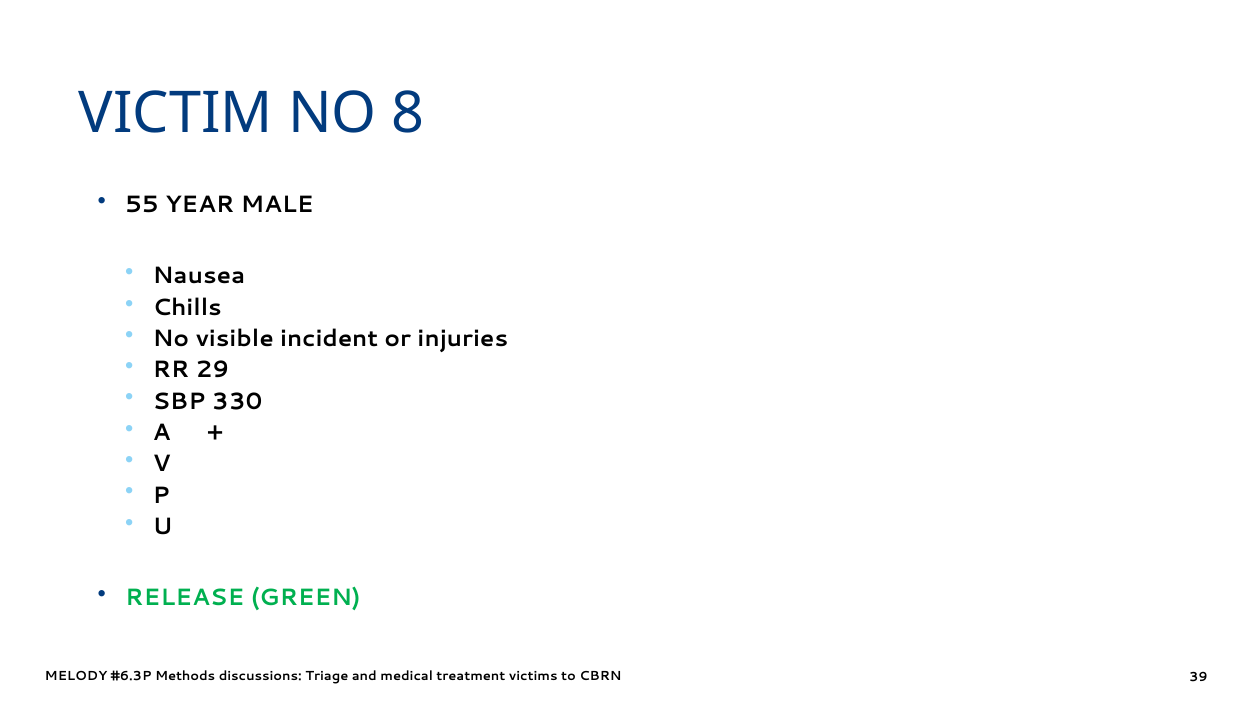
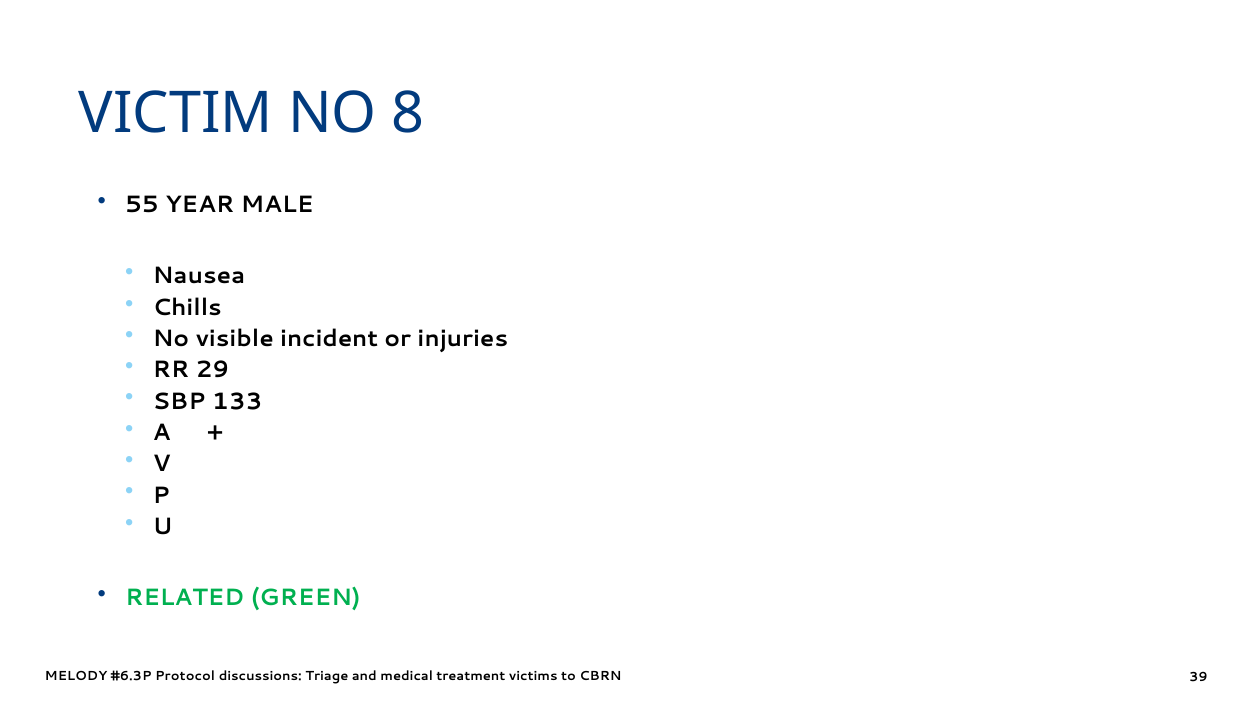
330: 330 -> 133 (237, 401)
RELEASE: RELEASE -> RELATED (185, 598)
Methods: Methods -> Protocol (185, 676)
